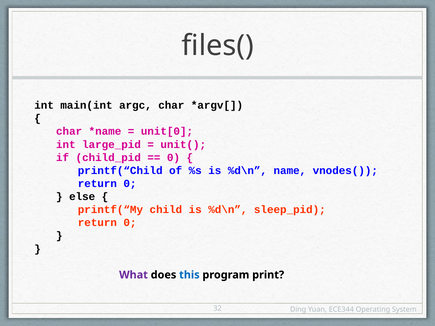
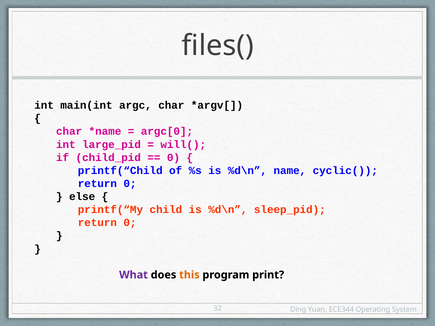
unit[0: unit[0 -> argc[0 (167, 132)
unit(: unit( -> will( (183, 145)
vnodes(: vnodes( -> cyclic( (345, 171)
this colour: blue -> orange (189, 275)
